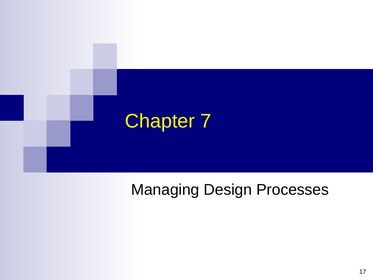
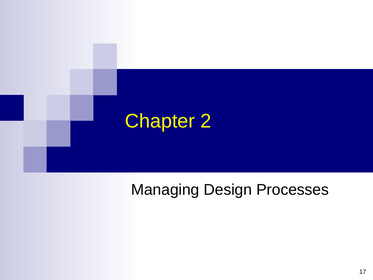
7: 7 -> 2 (206, 121)
